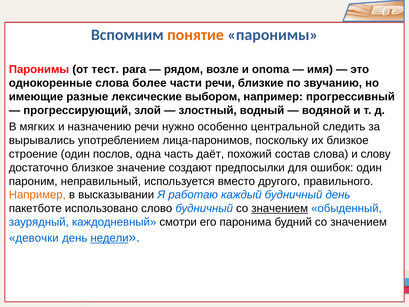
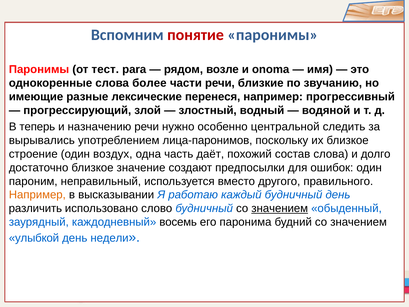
понятие colour: orange -> red (196, 35)
выбором: выбором -> перенеся (213, 97)
мягких: мягких -> теперь (37, 127)
послов: послов -> воздух (113, 154)
слову: слову -> долго (376, 154)
пакетботе: пакетботе -> различить (35, 208)
смотри: смотри -> восемь (178, 222)
девочки: девочки -> улыбкой (34, 238)
недели underline: present -> none (110, 238)
